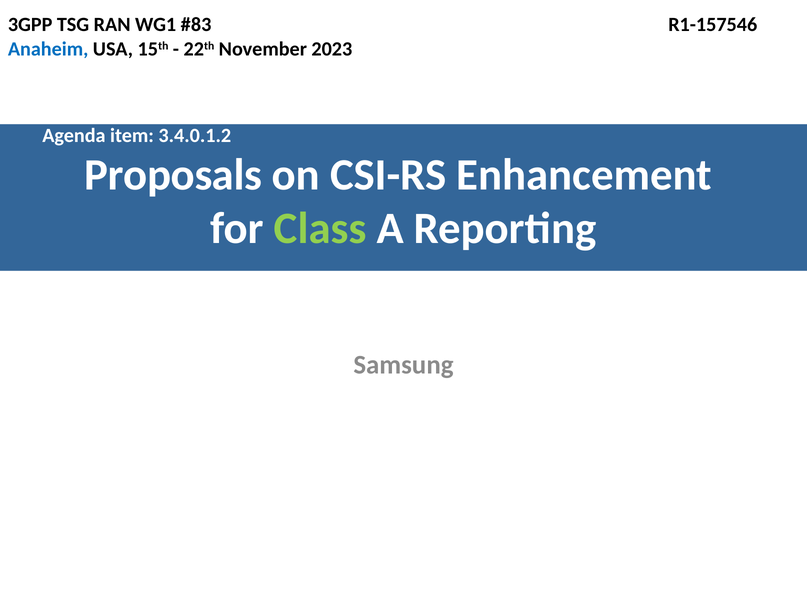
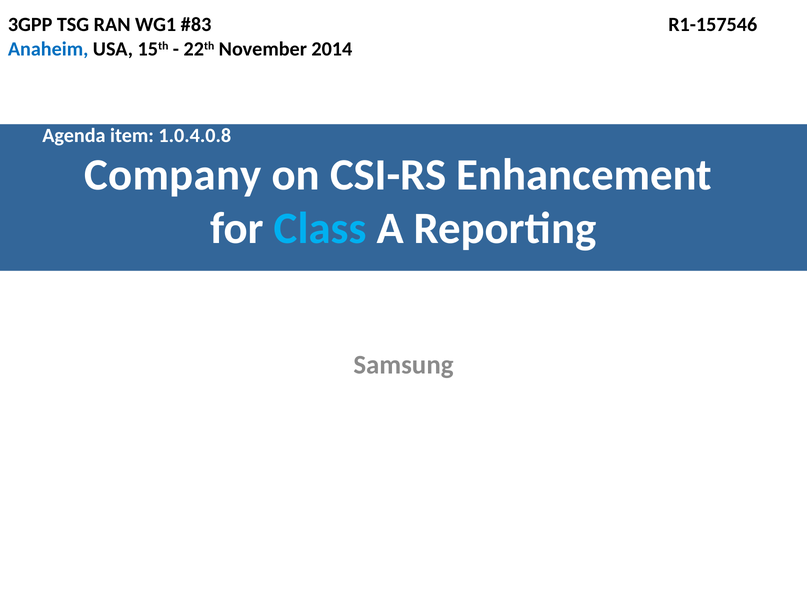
2023: 2023 -> 2014 (332, 49)
3.4.0.1.2: 3.4.0.1.2 -> 1.0.4.0.8 (195, 136)
Proposals: Proposals -> Company (173, 175)
Class colour: light green -> light blue (320, 229)
